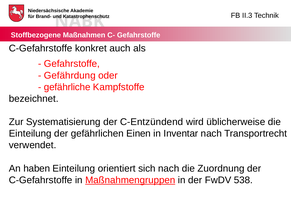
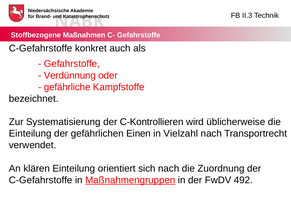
Gefährdung: Gefährdung -> Verdünnung (70, 75)
C-Entzündend: C-Entzündend -> C-Kontrollieren (152, 122)
Inventar: Inventar -> Vielzahl (181, 134)
haben: haben -> klären (37, 169)
538: 538 -> 492 (243, 180)
